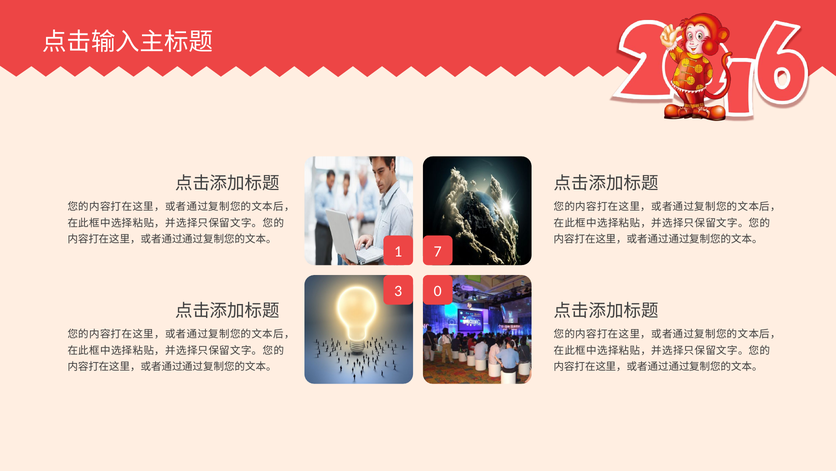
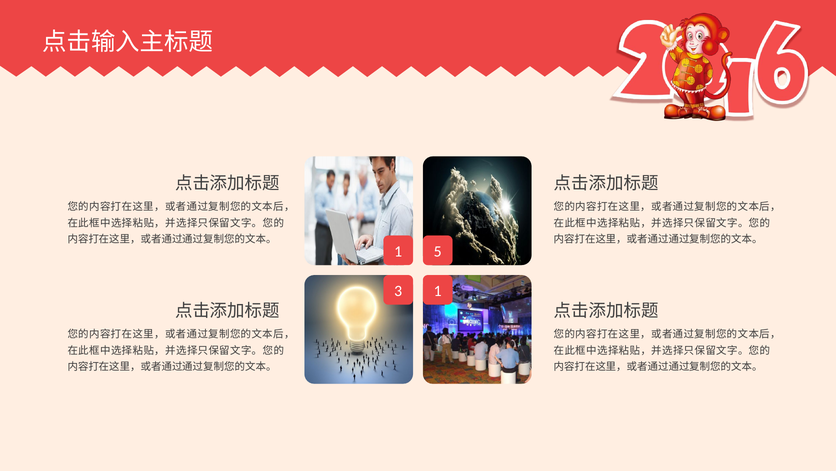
7: 7 -> 5 (438, 251)
3 0: 0 -> 1 (438, 291)
